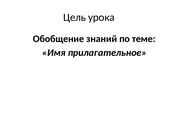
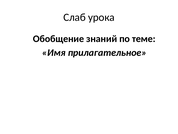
Цель: Цель -> Слаб (75, 17)
